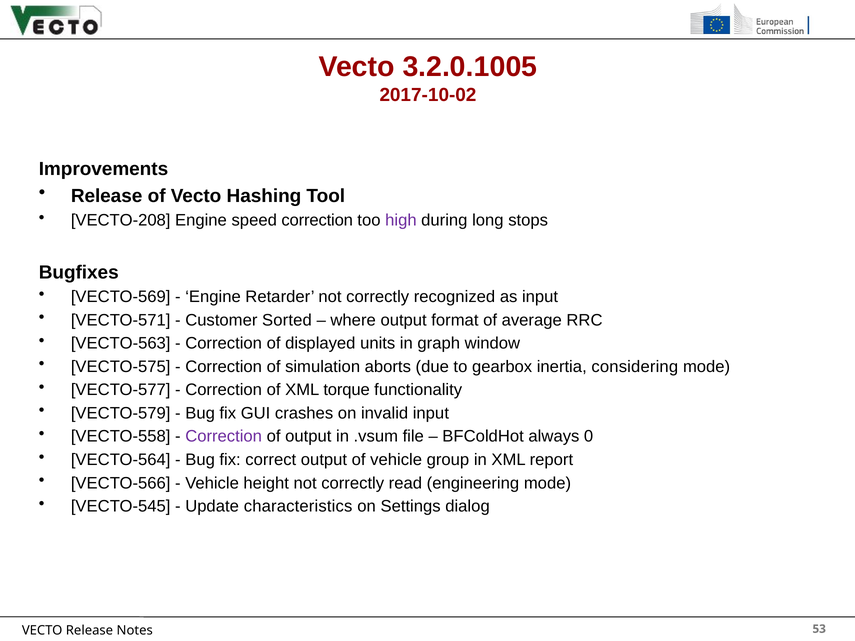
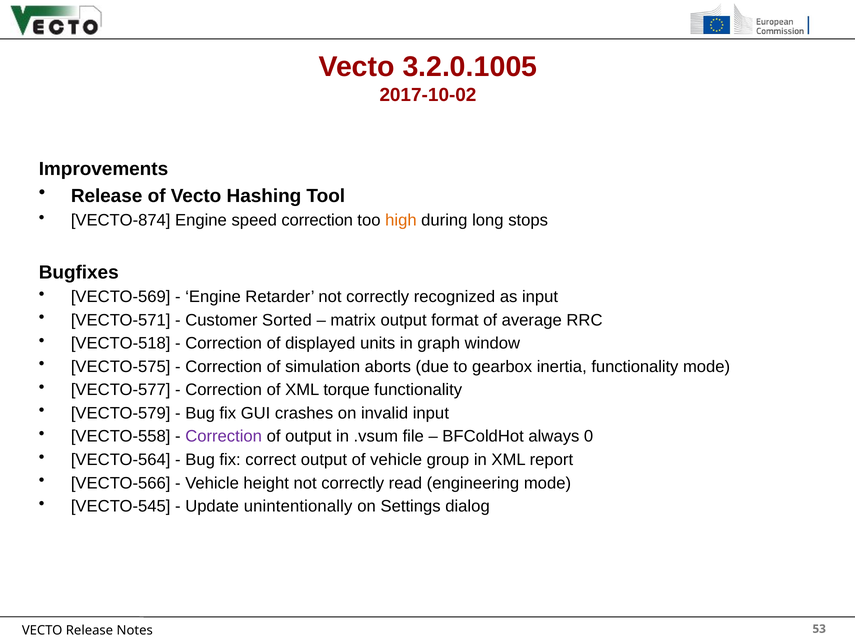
VECTO-208: VECTO-208 -> VECTO-874 (121, 220)
high colour: purple -> orange (401, 220)
where: where -> matrix (353, 320)
VECTO-563: VECTO-563 -> VECTO-518 (121, 343)
inertia considering: considering -> functionality (635, 367)
characteristics: characteristics -> unintentionally (298, 507)
